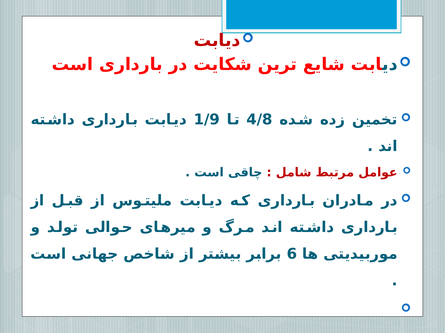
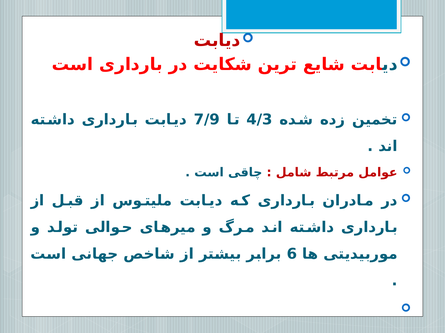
1/9: 1/9 -> 7/9 (207, 120)
4/8: 4/8 -> 4/3 (260, 120)
